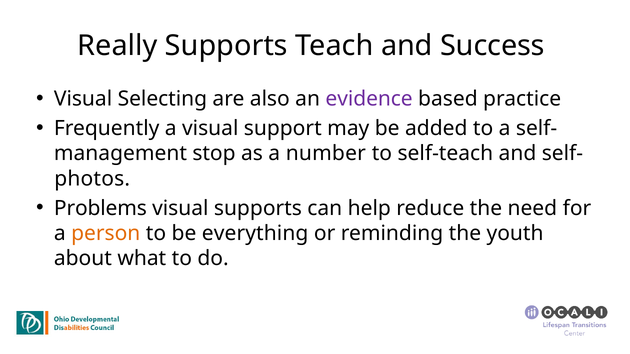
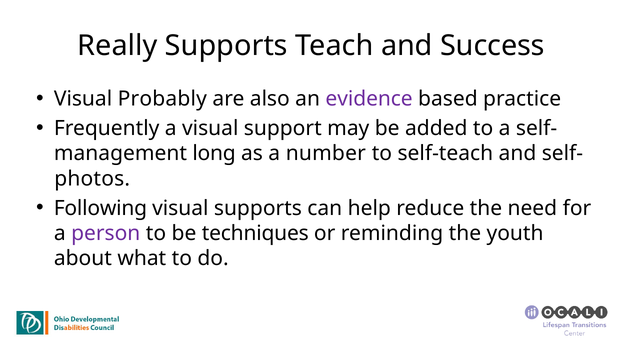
Selecting: Selecting -> Probably (162, 99)
stop: stop -> long (214, 154)
Problems: Problems -> Following (100, 208)
person colour: orange -> purple (106, 234)
everything: everything -> techniques (255, 234)
